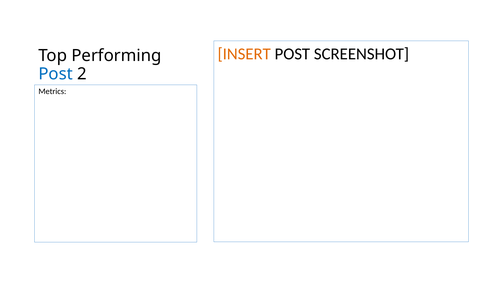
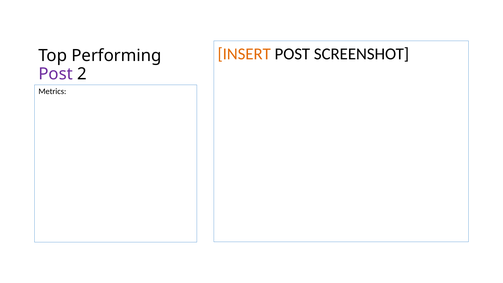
Post colour: blue -> purple (56, 74)
